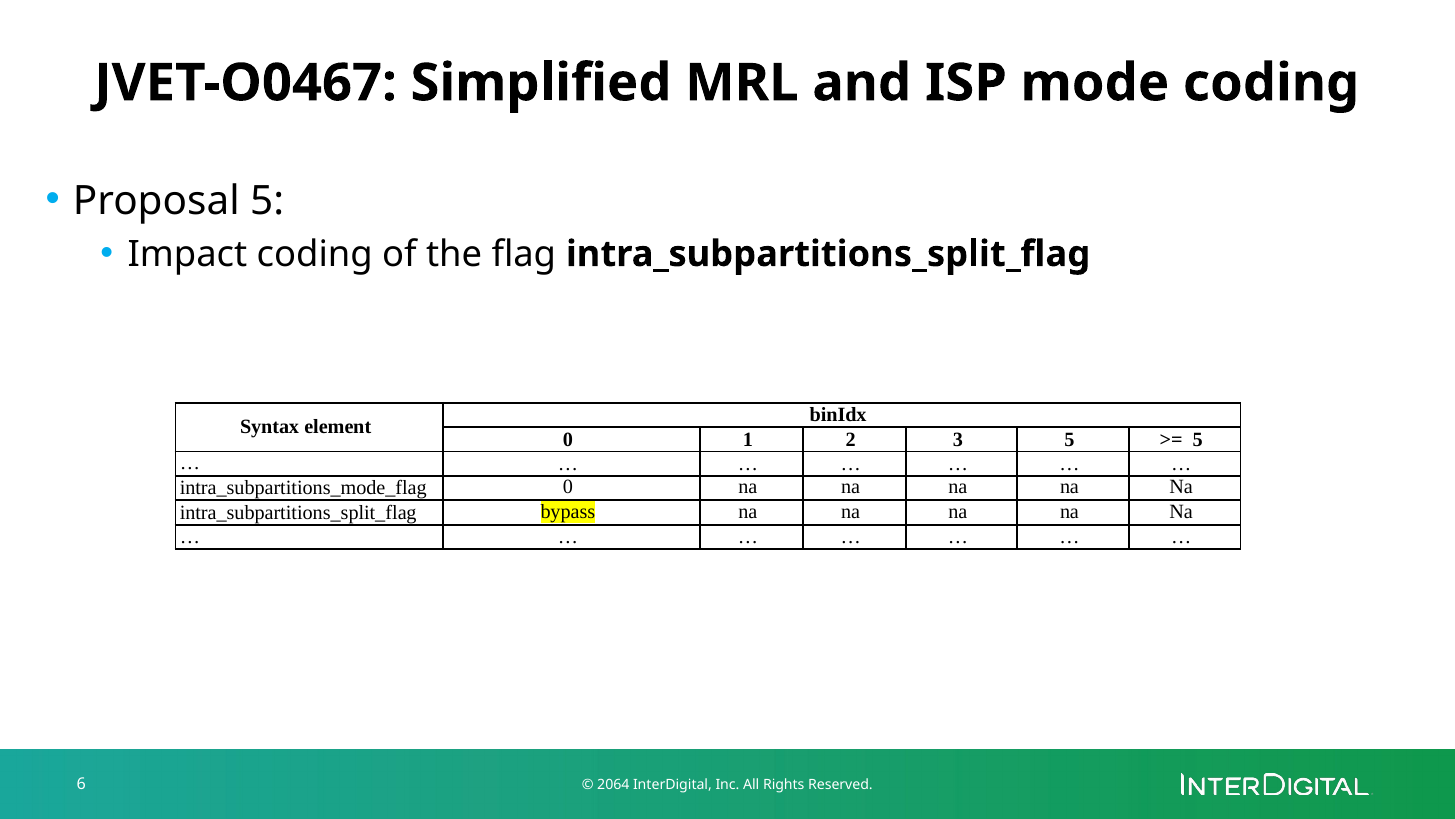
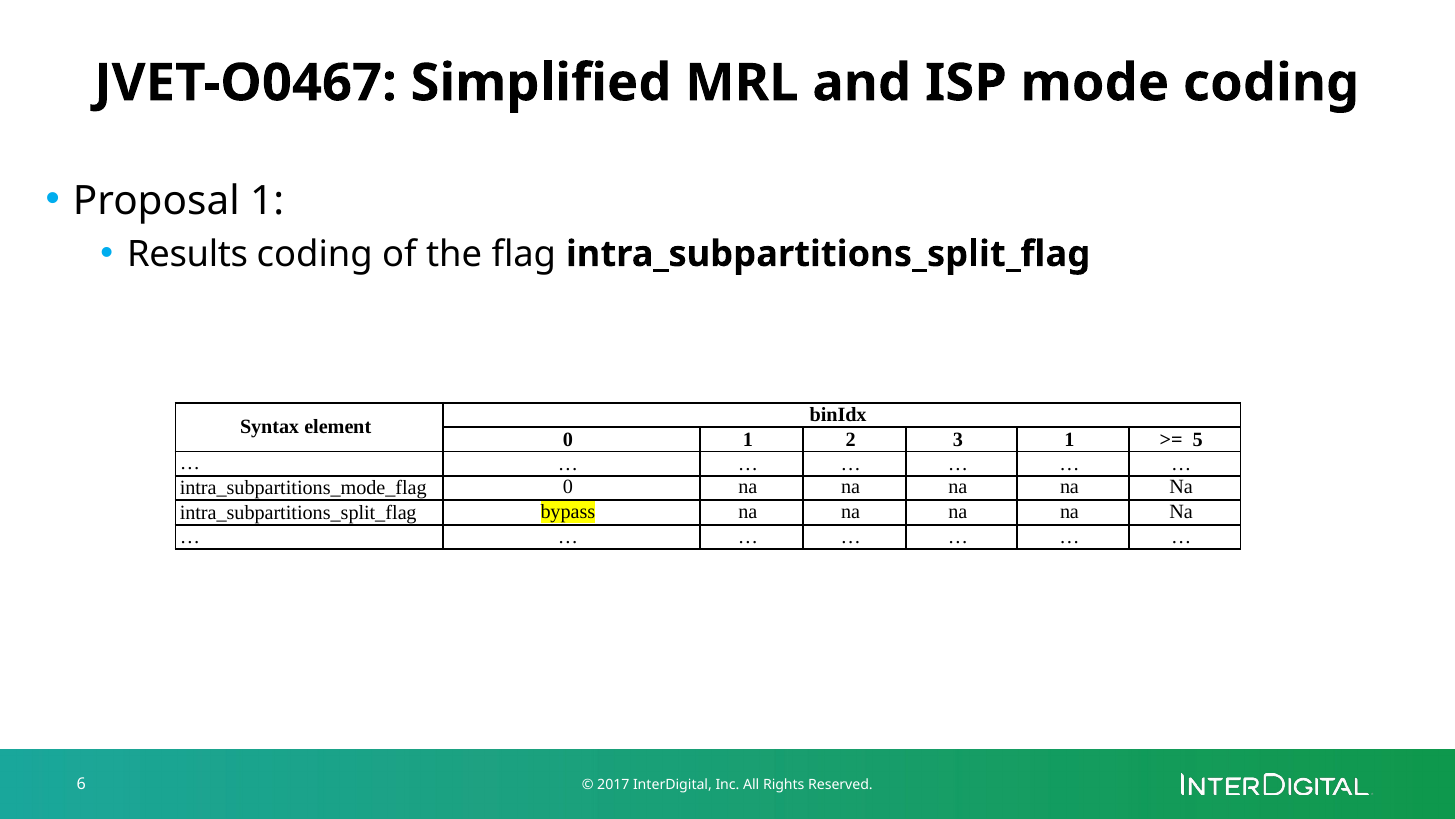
Proposal 5: 5 -> 1 (267, 201)
Impact: Impact -> Results (188, 254)
3 5: 5 -> 1 (1070, 439)
2064: 2064 -> 2017 (613, 785)
